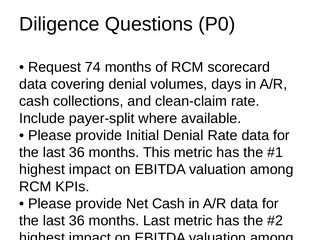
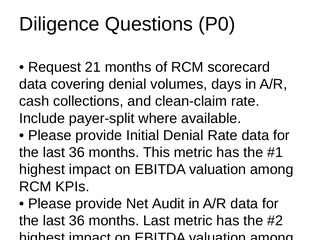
74: 74 -> 21 (93, 67)
Net Cash: Cash -> Audit (168, 204)
